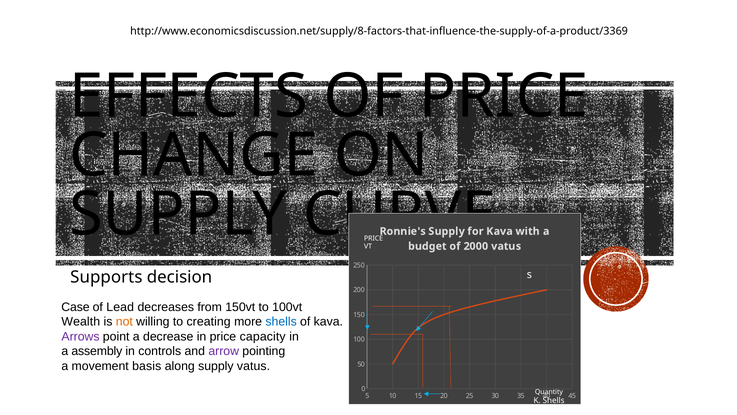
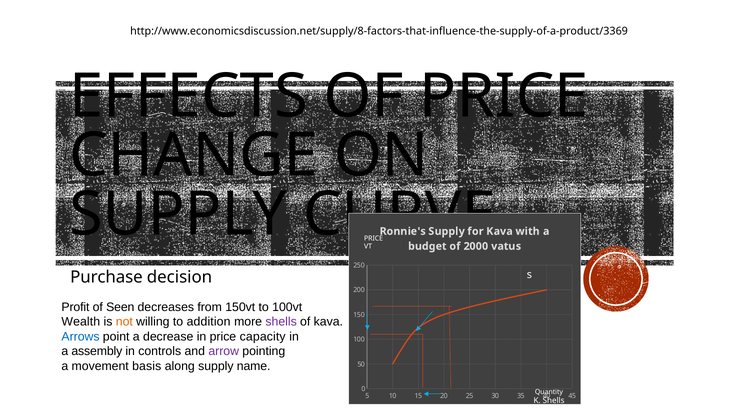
Supports: Supports -> Purchase (106, 277)
Case: Case -> Profit (75, 307)
Lead: Lead -> Seen (120, 307)
creating: creating -> addition (209, 322)
shells colour: blue -> purple (281, 322)
Arrows colour: purple -> blue (81, 336)
supply vatus: vatus -> name (254, 366)
